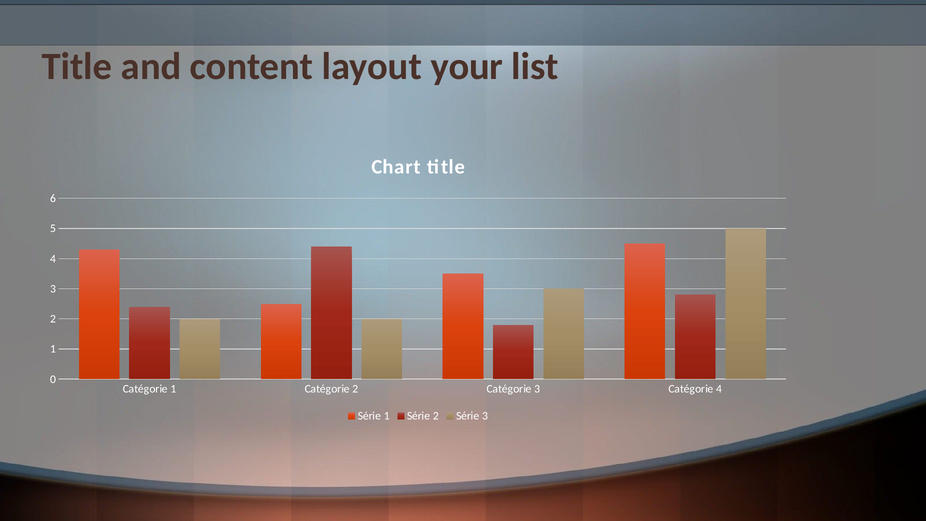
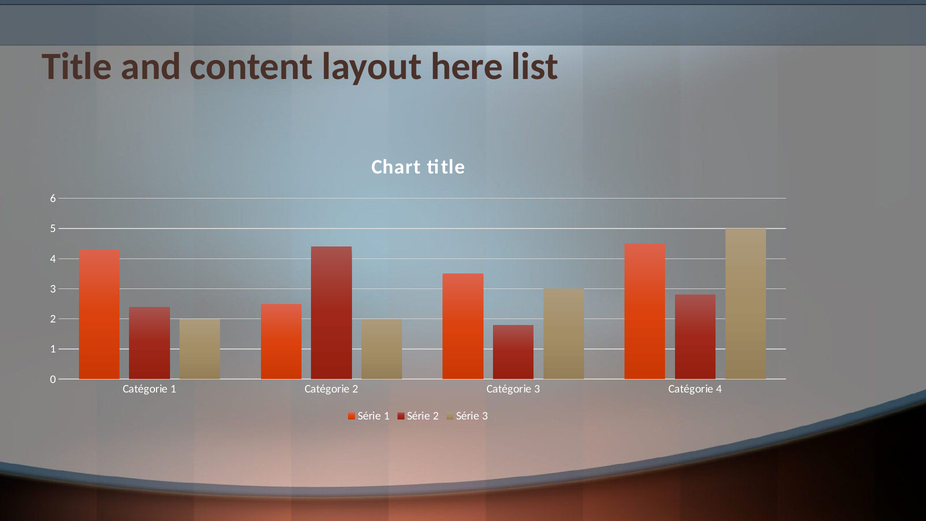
your: your -> here (467, 67)
